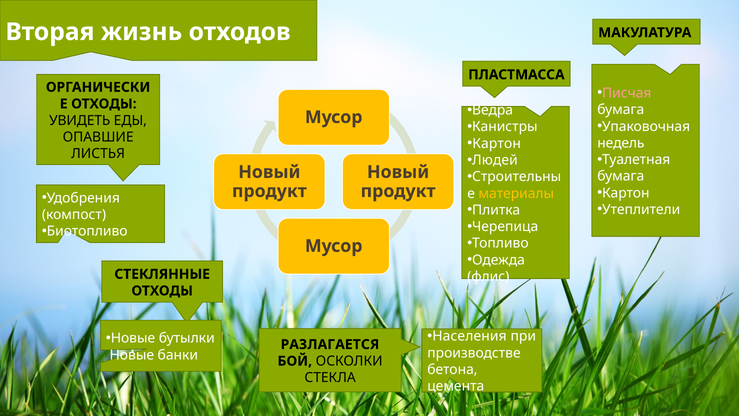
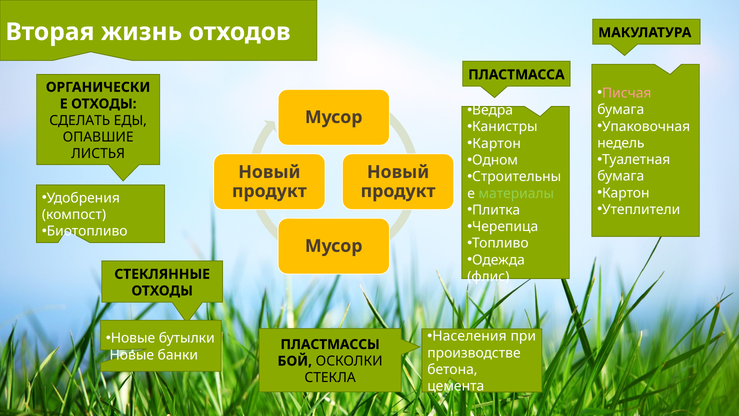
УВИДЕТЬ: УВИДЕТЬ -> СДЕЛАТЬ (80, 120)
Людей: Людей -> Одном (495, 160)
материалы colour: yellow -> light green (516, 193)
РАЗЛАГАЕТСЯ: РАЗЛАГАЕТСЯ -> ПЛАСТМАССЫ (330, 344)
